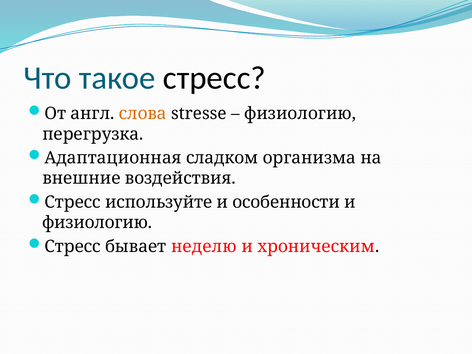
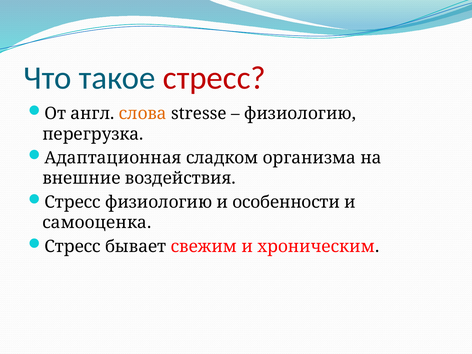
стресс colour: black -> red (214, 78)
Стресс используйте: используйте -> физиологию (159, 202)
физиологию: физиологию -> самооценка (97, 223)
неделю: неделю -> свежим (204, 246)
